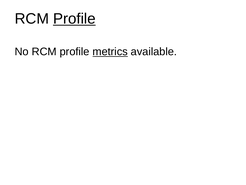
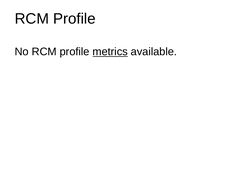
Profile underline: present -> none (74, 19)
